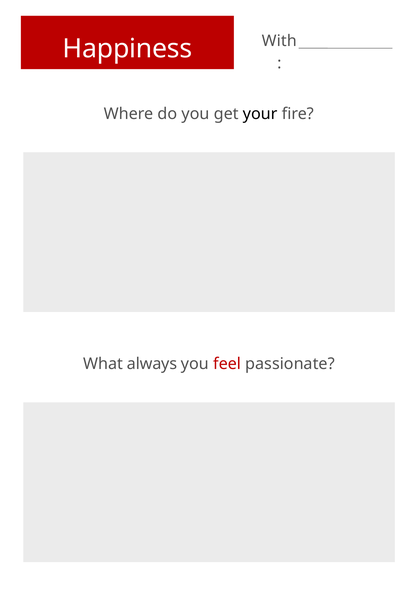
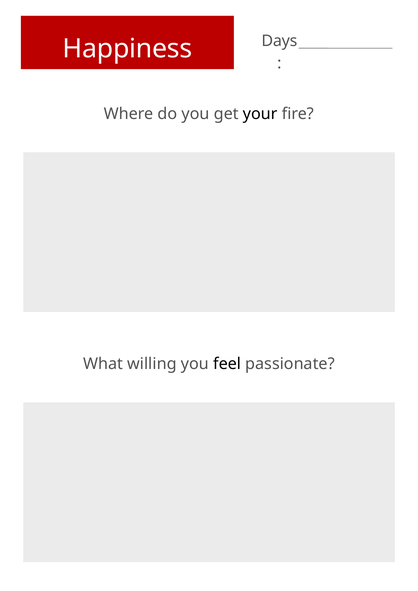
With: With -> Days (279, 41)
always: always -> willing (152, 364)
feel colour: red -> black (227, 364)
